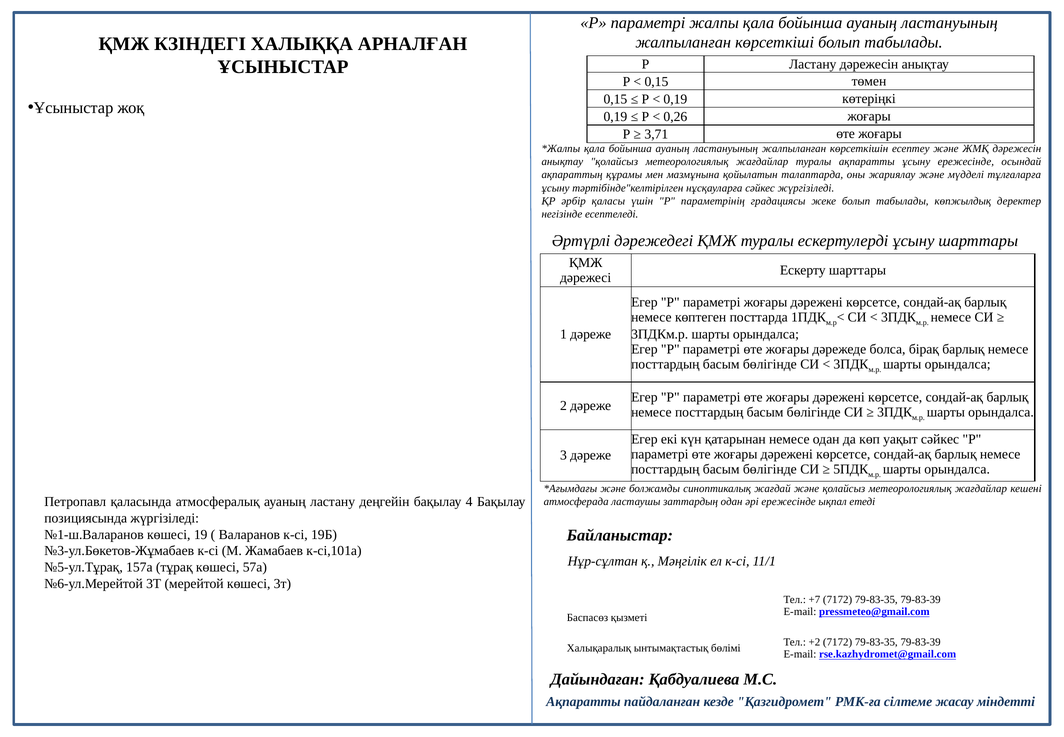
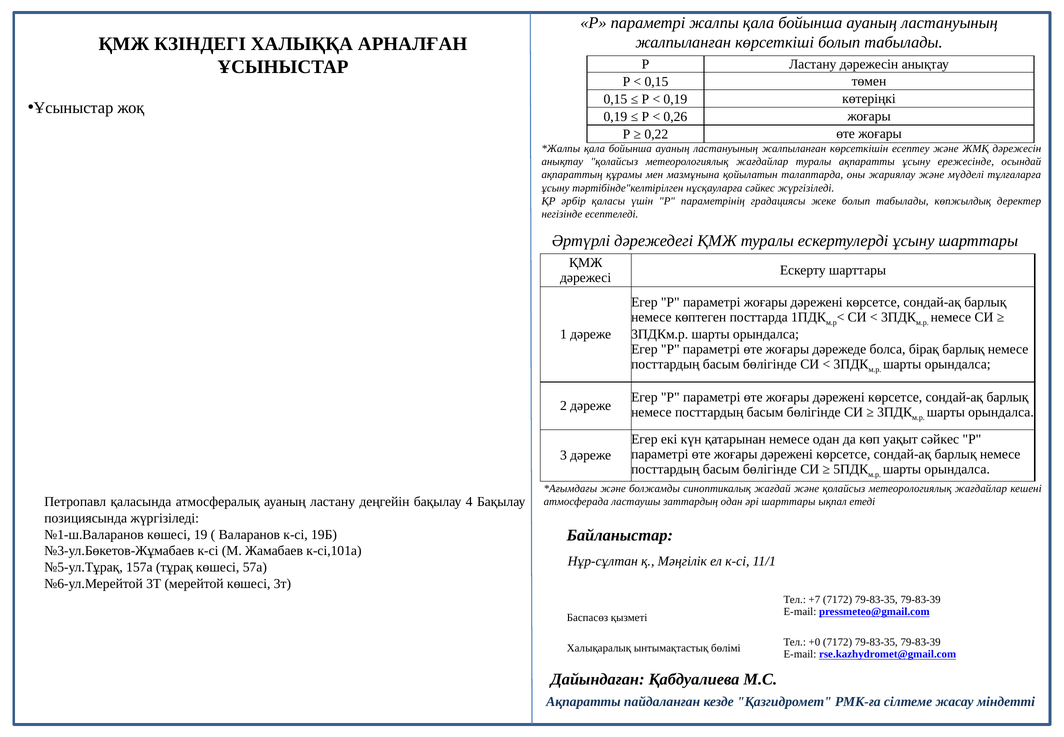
3,71: 3,71 -> 0,22 (656, 134)
әрі ережесінде: ережесінде -> шарттары (789, 501)
+2: +2 -> +0 (814, 642)
